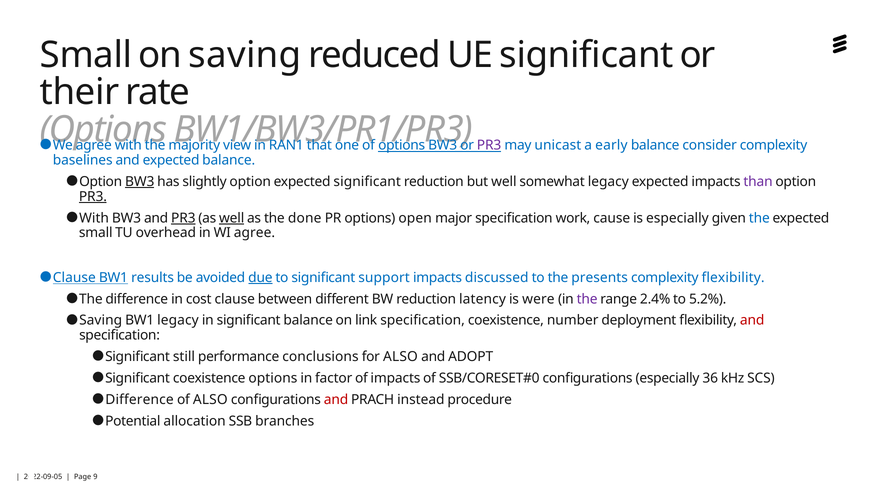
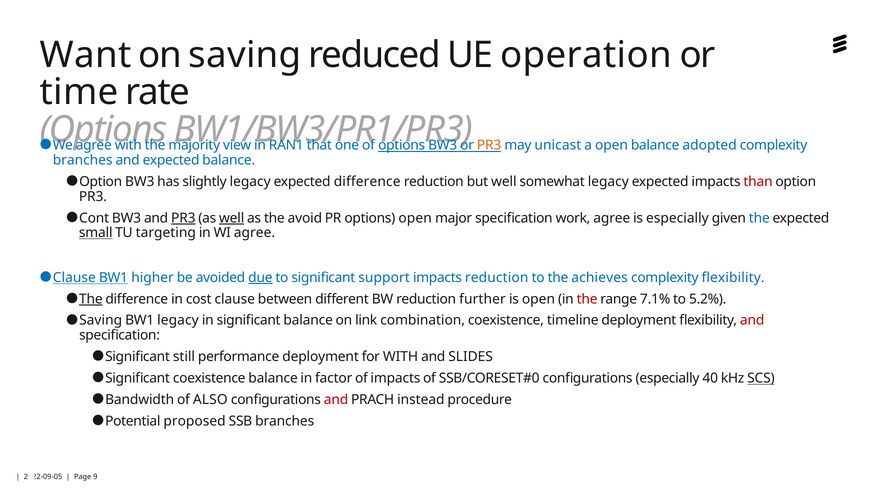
Small: Small -> Want (86, 55)
UE significant: significant -> operation (586, 55)
their: their -> time (79, 92)
PR3 colour: purple -> orange (489, 145)
a early: early -> open (611, 145)
consider: consider -> adopted (710, 145)
baselines: baselines -> branches (83, 160)
BW3 underline: present -> none (140, 181)
slightly option: option -> legacy (250, 181)
expected significant: significant -> difference (367, 181)
than colour: purple -> red (758, 181)
PR3 underline: present -> none (93, 196)
With: With -> Cont (94, 218)
done: done -> avoid (305, 218)
work cause: cause -> agree (612, 218)
small underline: none -> present (96, 233)
overhead: overhead -> targeting (166, 233)
results: results -> higher (153, 277)
impacts discussed: discussed -> reduction (497, 277)
presents: presents -> achieves (600, 277)
The underline: none -> present (91, 299)
latency: latency -> further (482, 299)
is were: were -> open (538, 299)
the colour: purple -> red (587, 299)
2.4%: 2.4% -> 7.1% (655, 299)
link specification: specification -> combination (423, 320)
number: number -> timeline (573, 320)
performance conclusions: conclusions -> deployment (321, 357)
for ALSO: ALSO -> WITH (401, 357)
ADOPT: ADOPT -> SLIDES (471, 357)
coexistence options: options -> balance (273, 378)
36: 36 -> 40 (710, 378)
SCS underline: none -> present (761, 378)
Difference: Difference -> Bandwidth (140, 399)
allocation: allocation -> proposed (195, 421)
